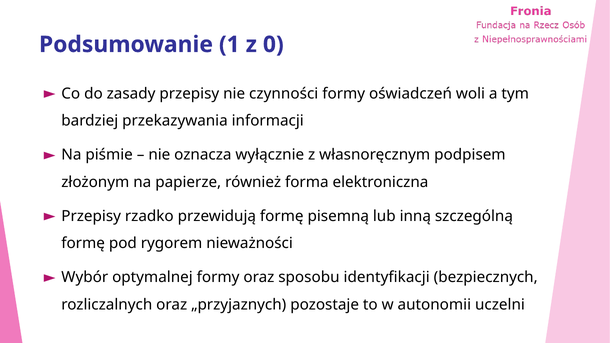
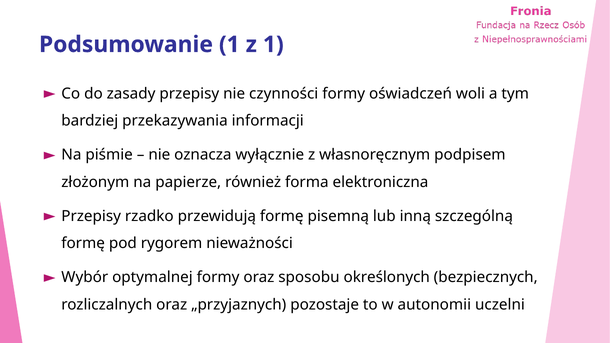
z 0: 0 -> 1 (273, 45)
identyfikacji: identyfikacji -> określonych (387, 277)
